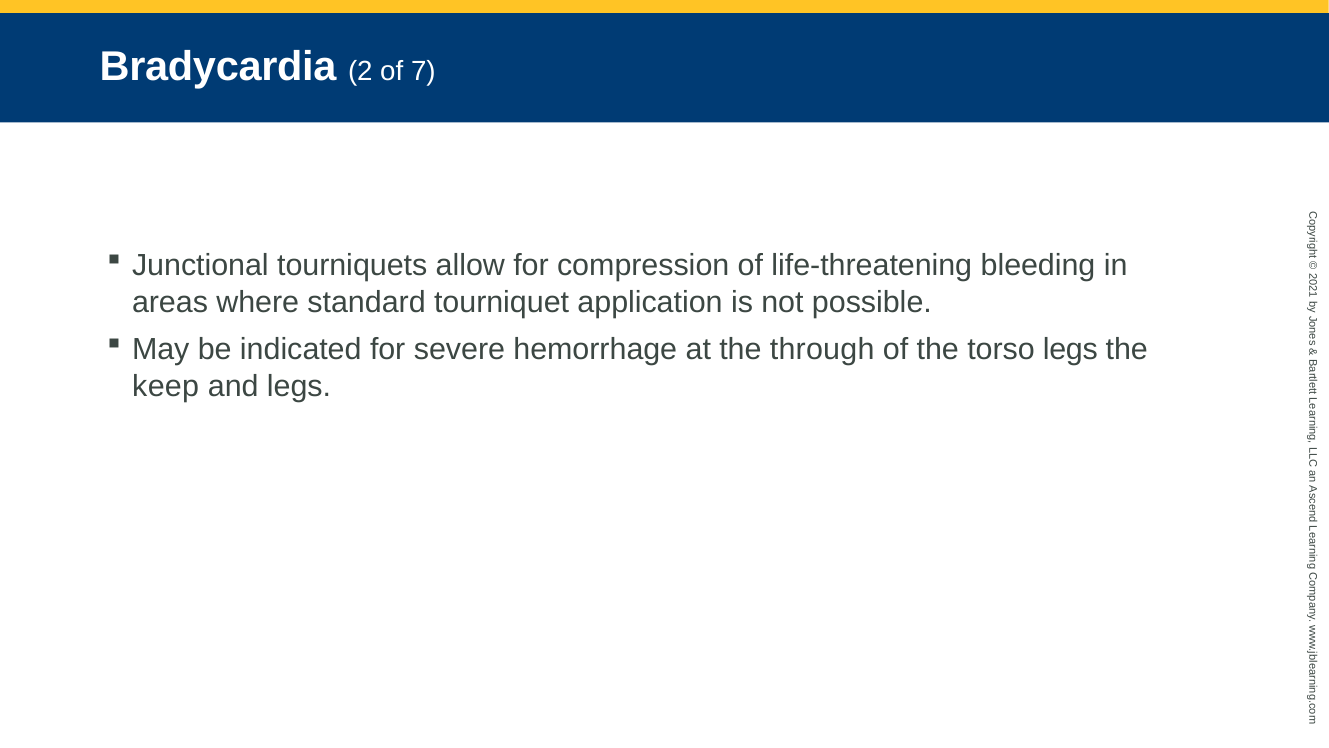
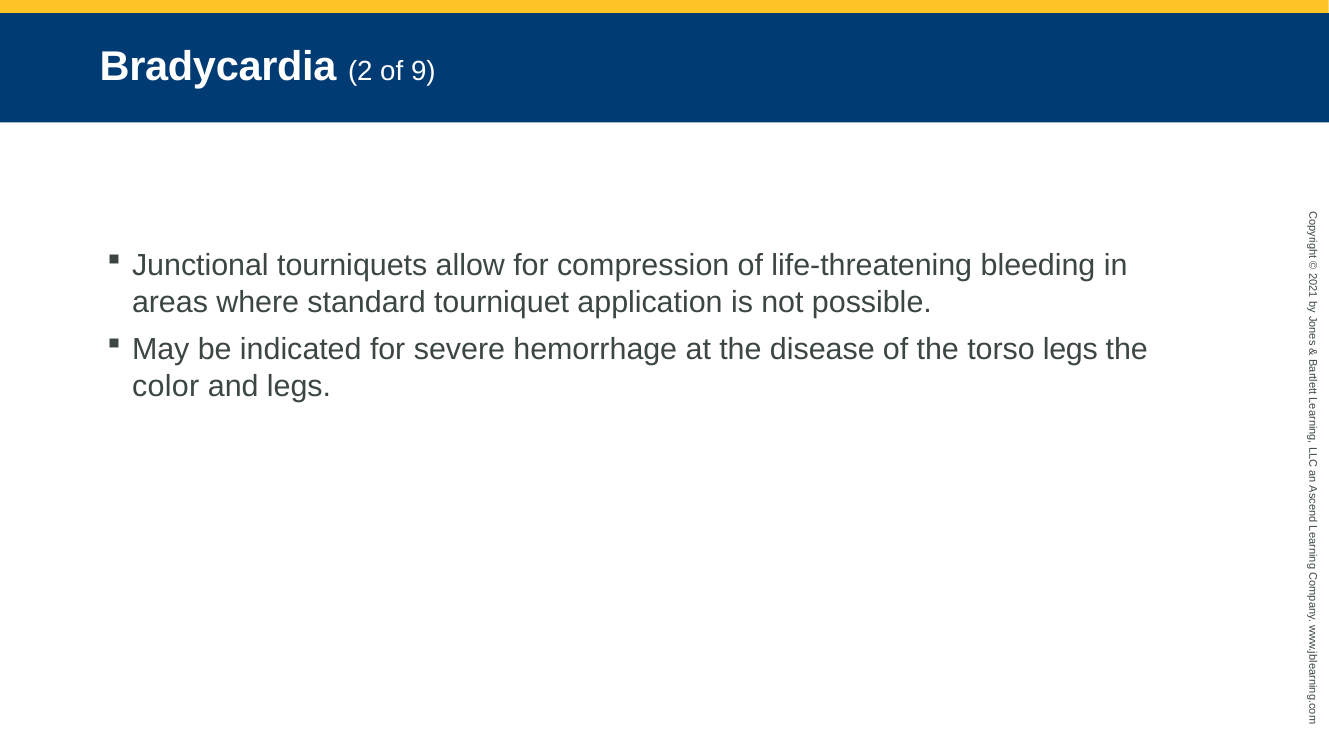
7: 7 -> 9 (423, 71)
through: through -> disease (822, 349)
keep: keep -> color (166, 386)
